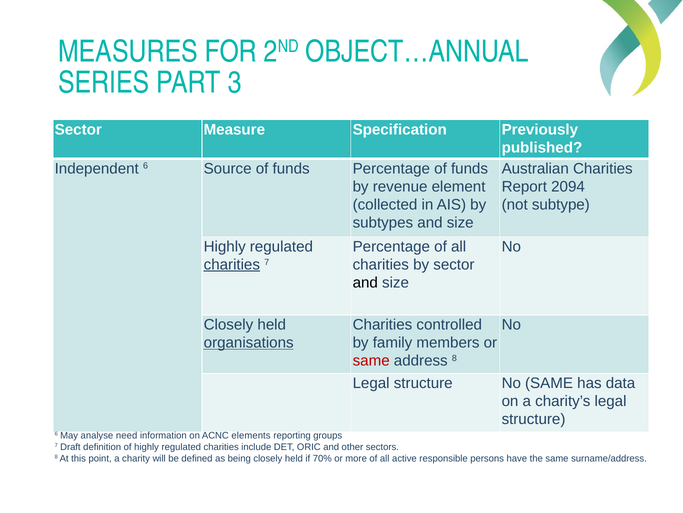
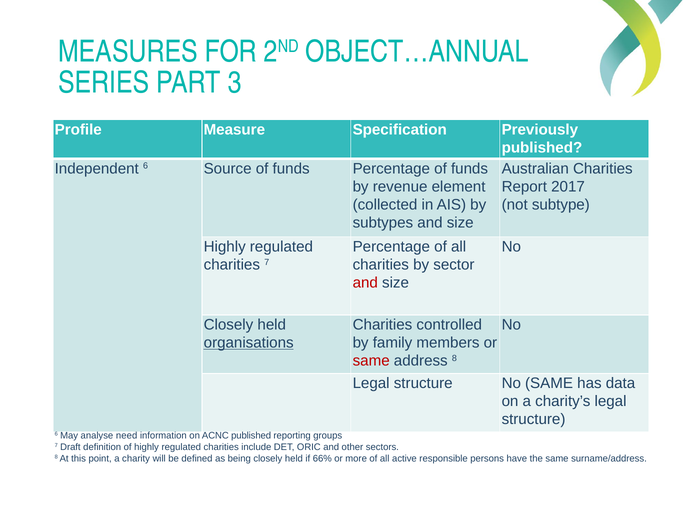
Sector: Sector -> Profile (78, 129)
2094: 2094 -> 2017 (568, 186)
charities underline: present -> none (232, 264)
and colour: black -> red (365, 282)
ACNC elements: elements -> published (251, 435)
70%: 70% -> 66% (322, 458)
